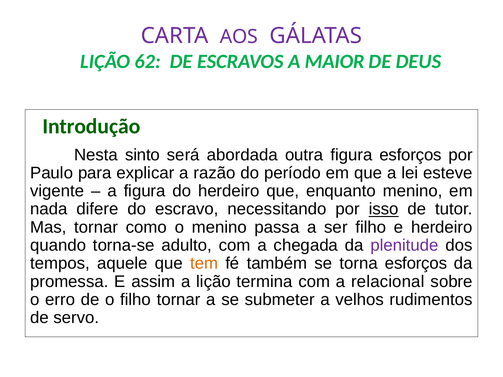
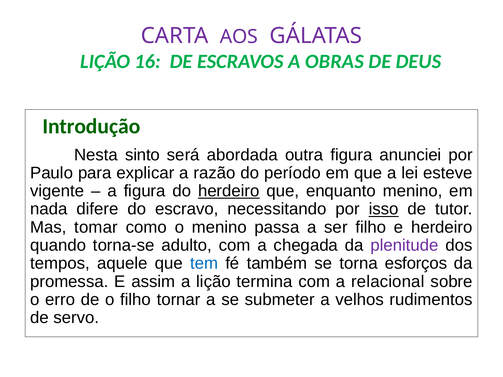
62: 62 -> 16 (148, 61)
MAIOR: MAIOR -> OBRAS (334, 61)
figura esforços: esforços -> anunciei (410, 155)
herdeiro underline: none -> present (229, 191)
Mas tornar: tornar -> tomar (96, 227)
tem colour: orange -> blue (204, 264)
